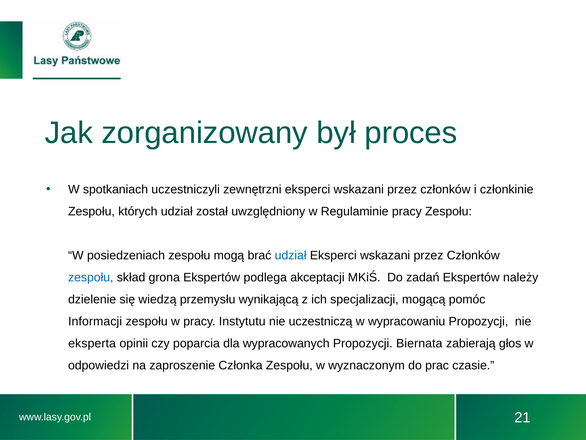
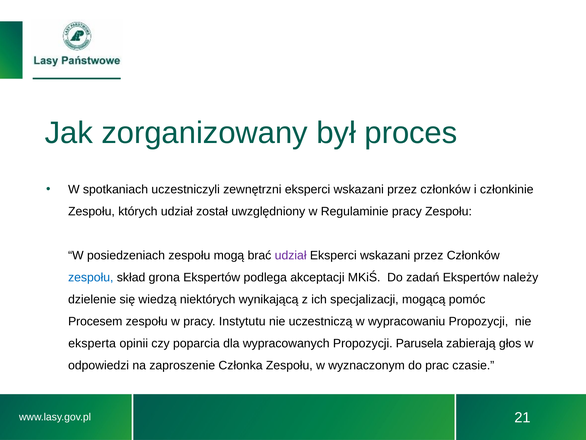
udział colour: blue -> purple (291, 255)
przemysłu: przemysłu -> niektórych (208, 299)
Informacji: Informacji -> Procesem (95, 321)
Biernata: Biernata -> Parusela (419, 343)
